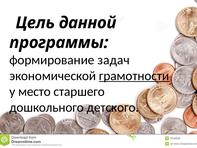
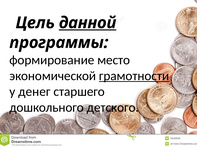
данной underline: none -> present (88, 23)
задач: задач -> место (114, 60)
место: место -> денег (34, 91)
